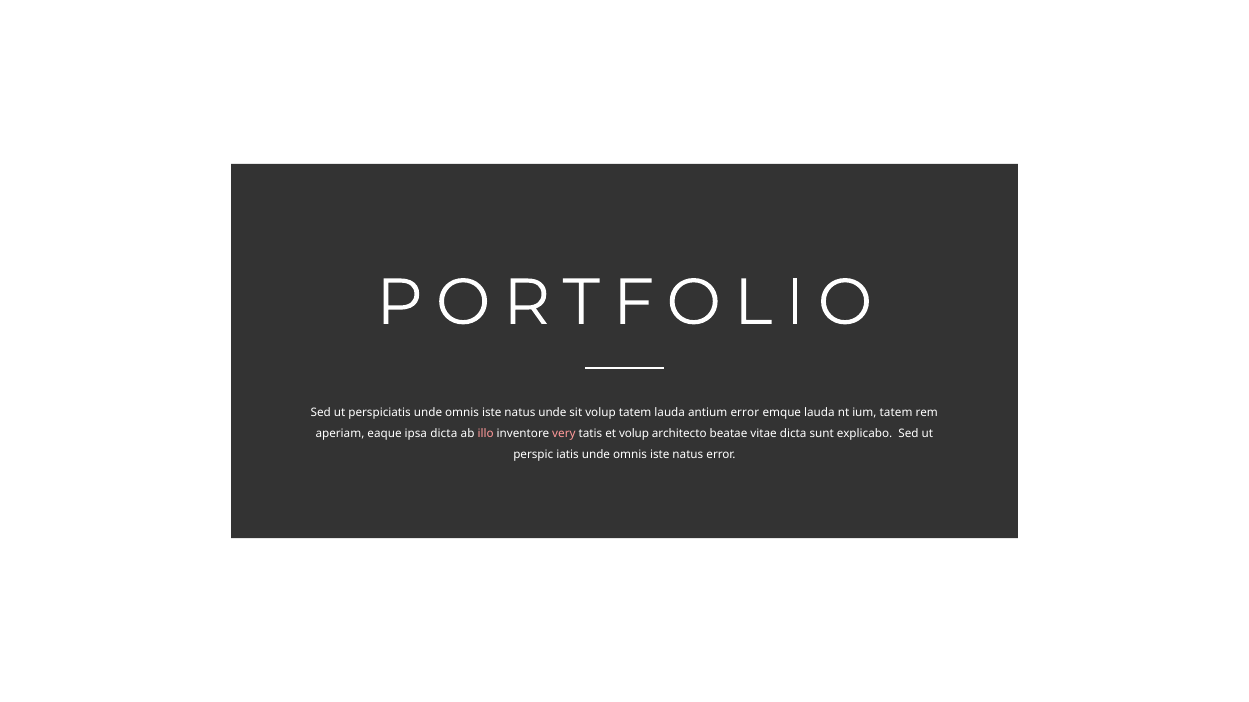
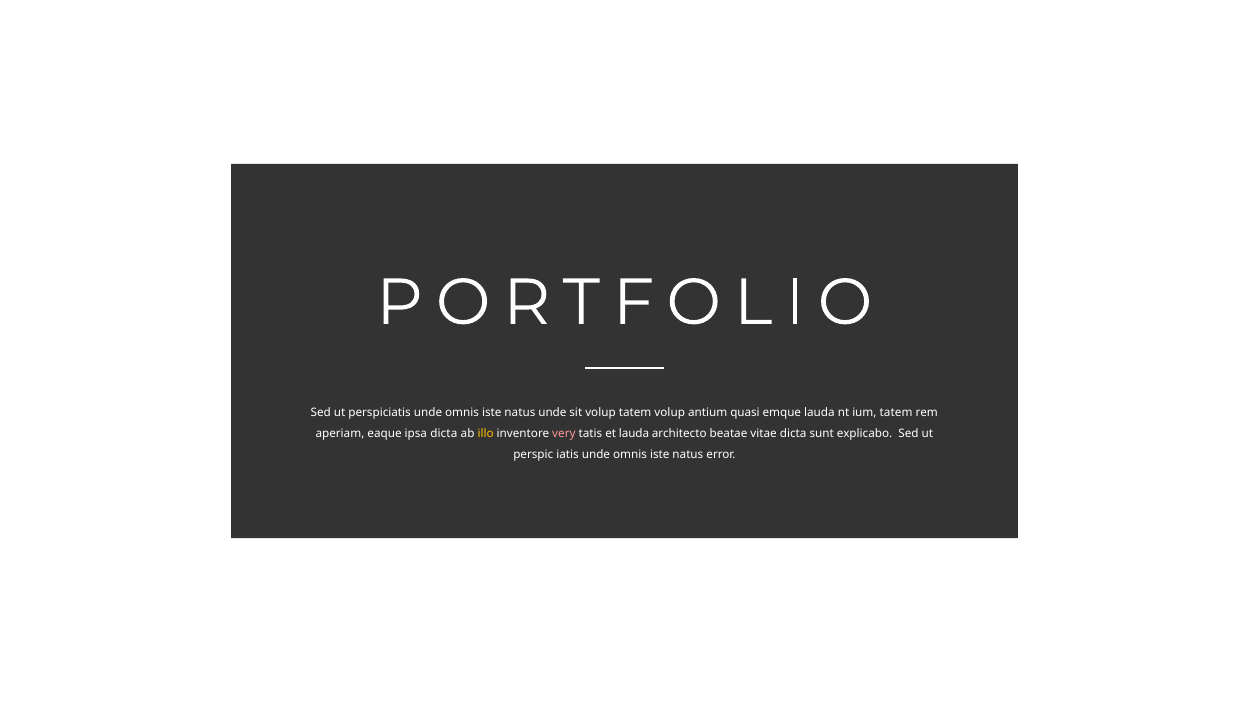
tatem lauda: lauda -> volup (670, 413)
antium error: error -> quasi (745, 413)
illo colour: pink -> yellow (486, 434)
et volup: volup -> lauda (634, 434)
